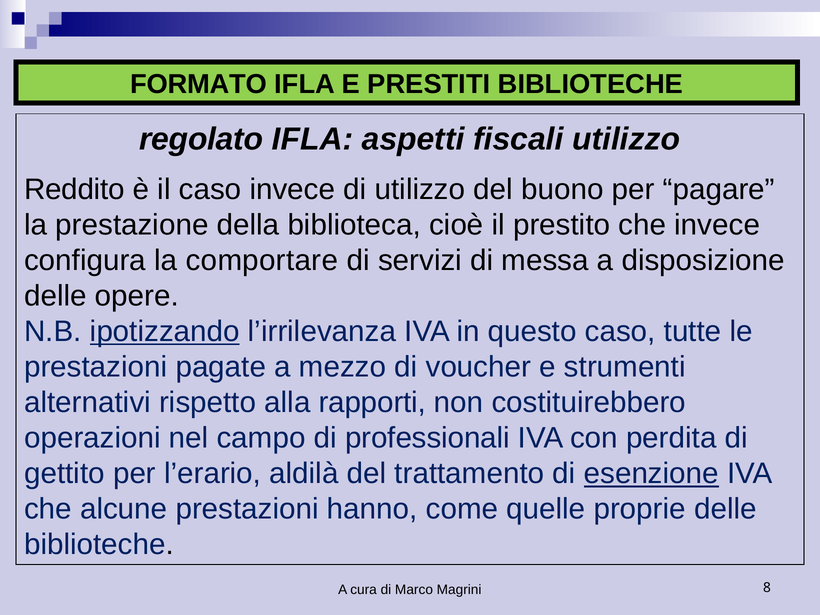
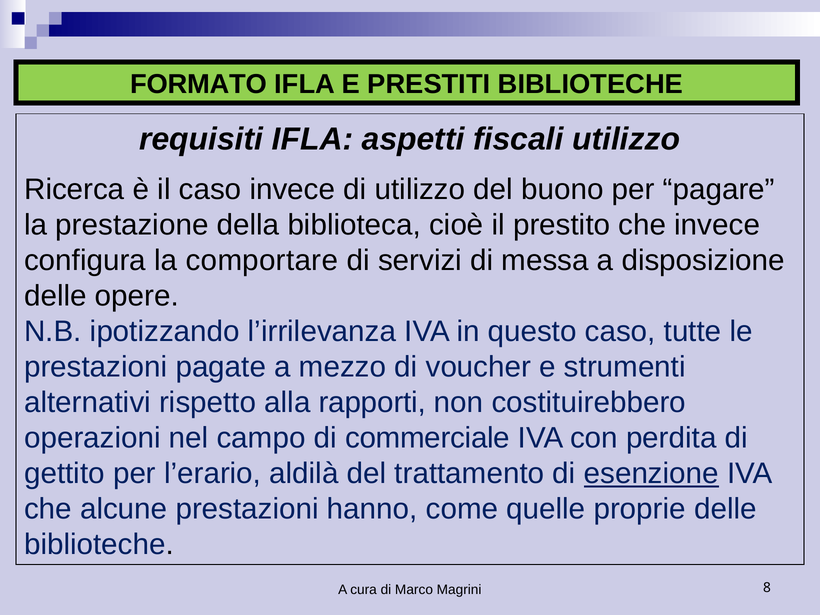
regolato: regolato -> requisiti (201, 139)
Reddito: Reddito -> Ricerca (74, 190)
ipotizzando underline: present -> none (165, 332)
professionali: professionali -> commerciale (428, 438)
